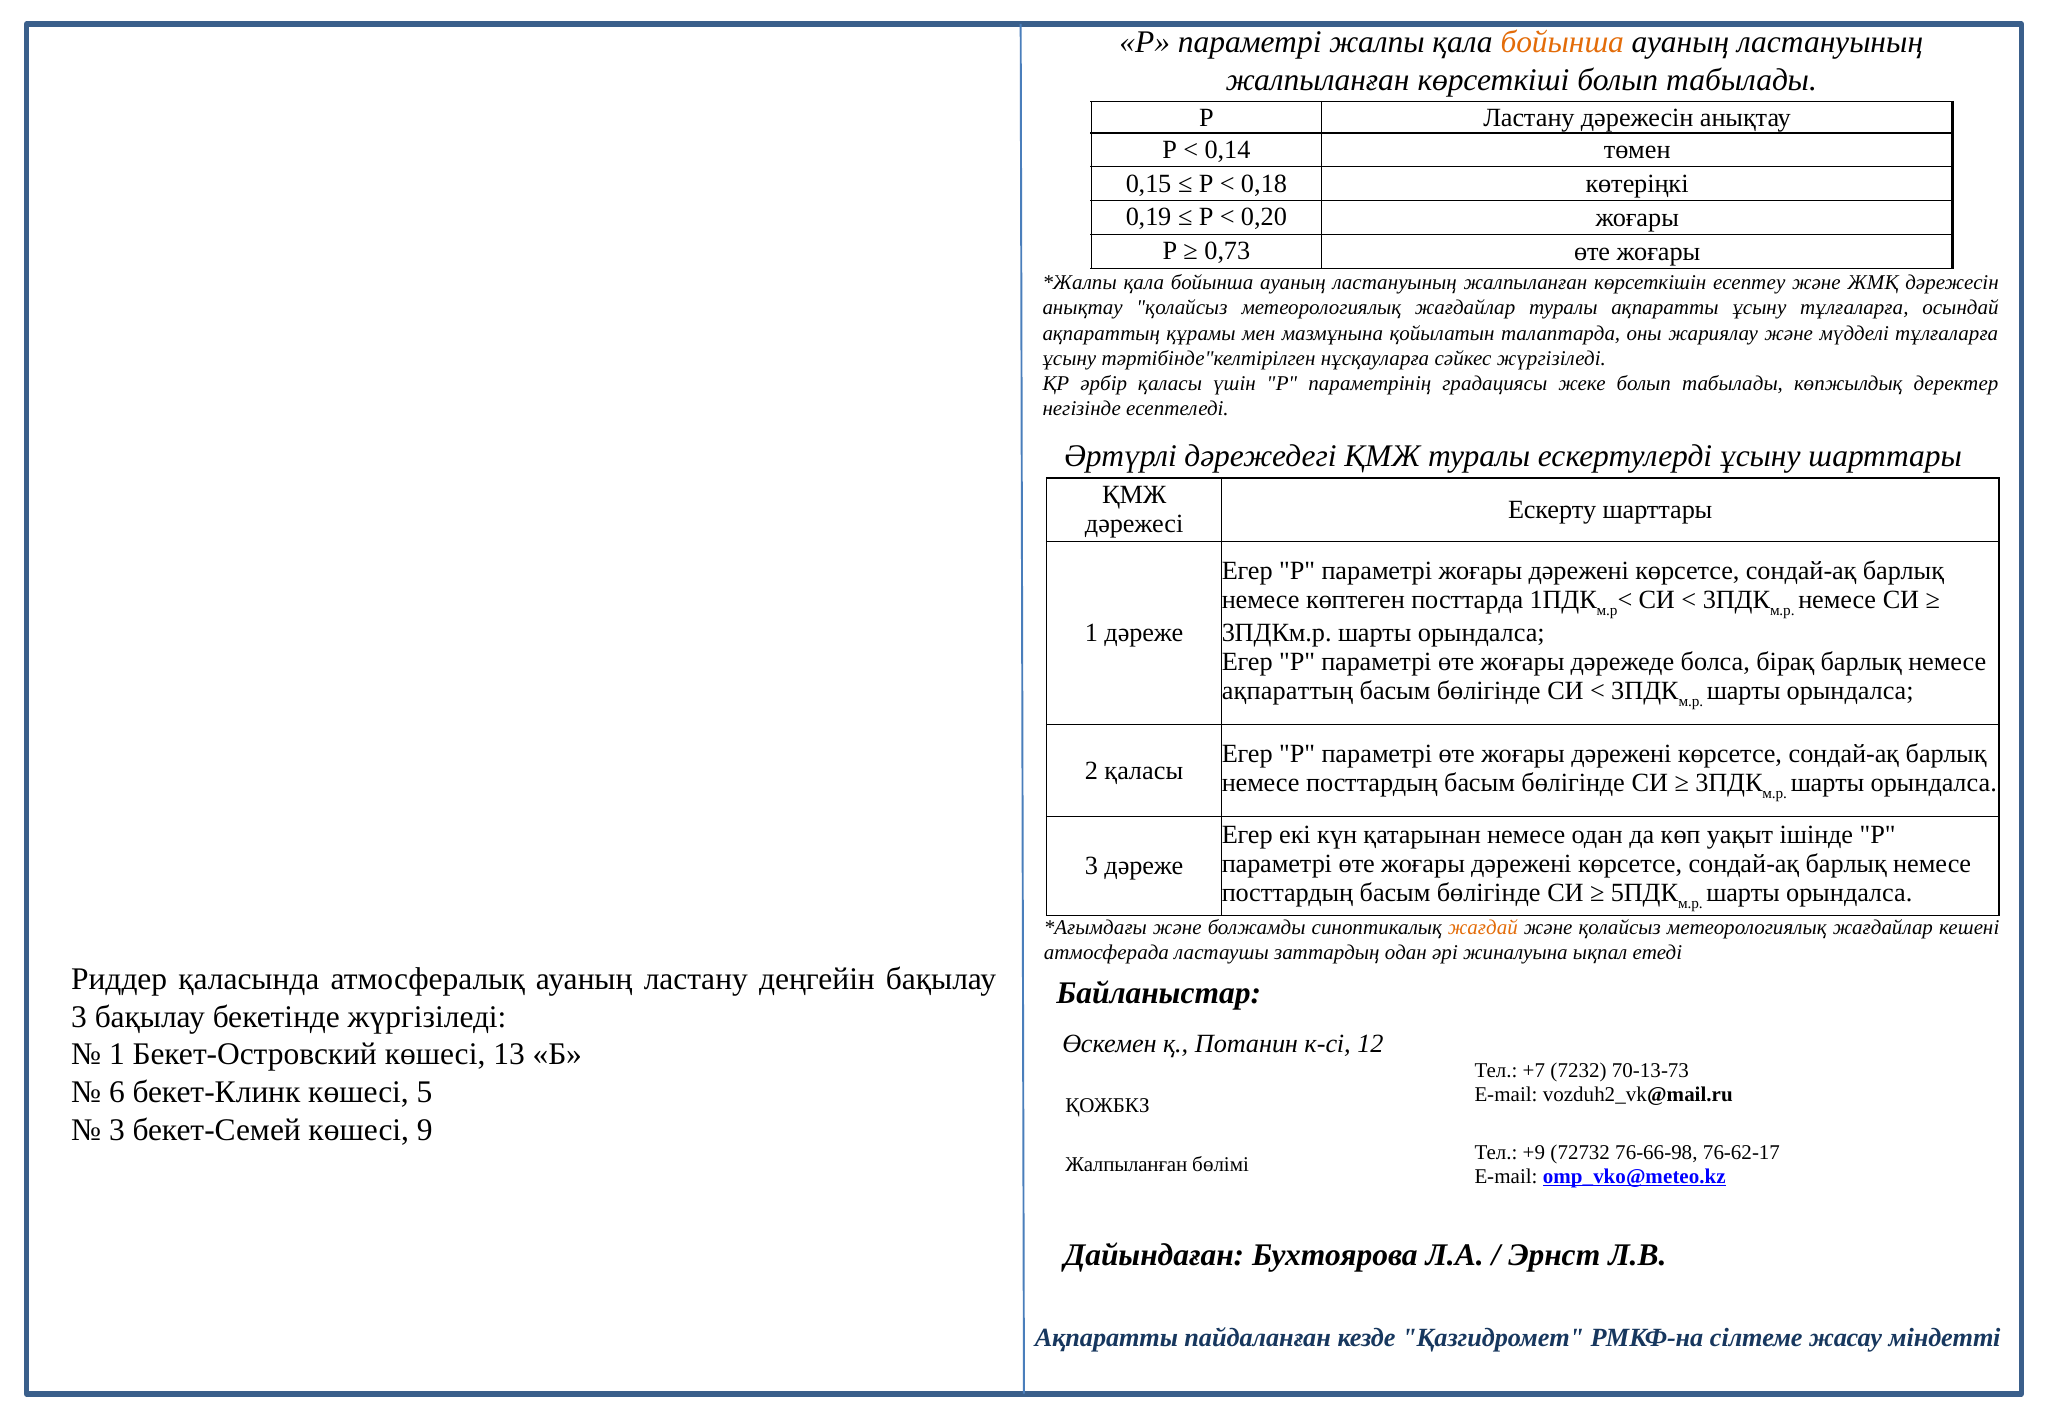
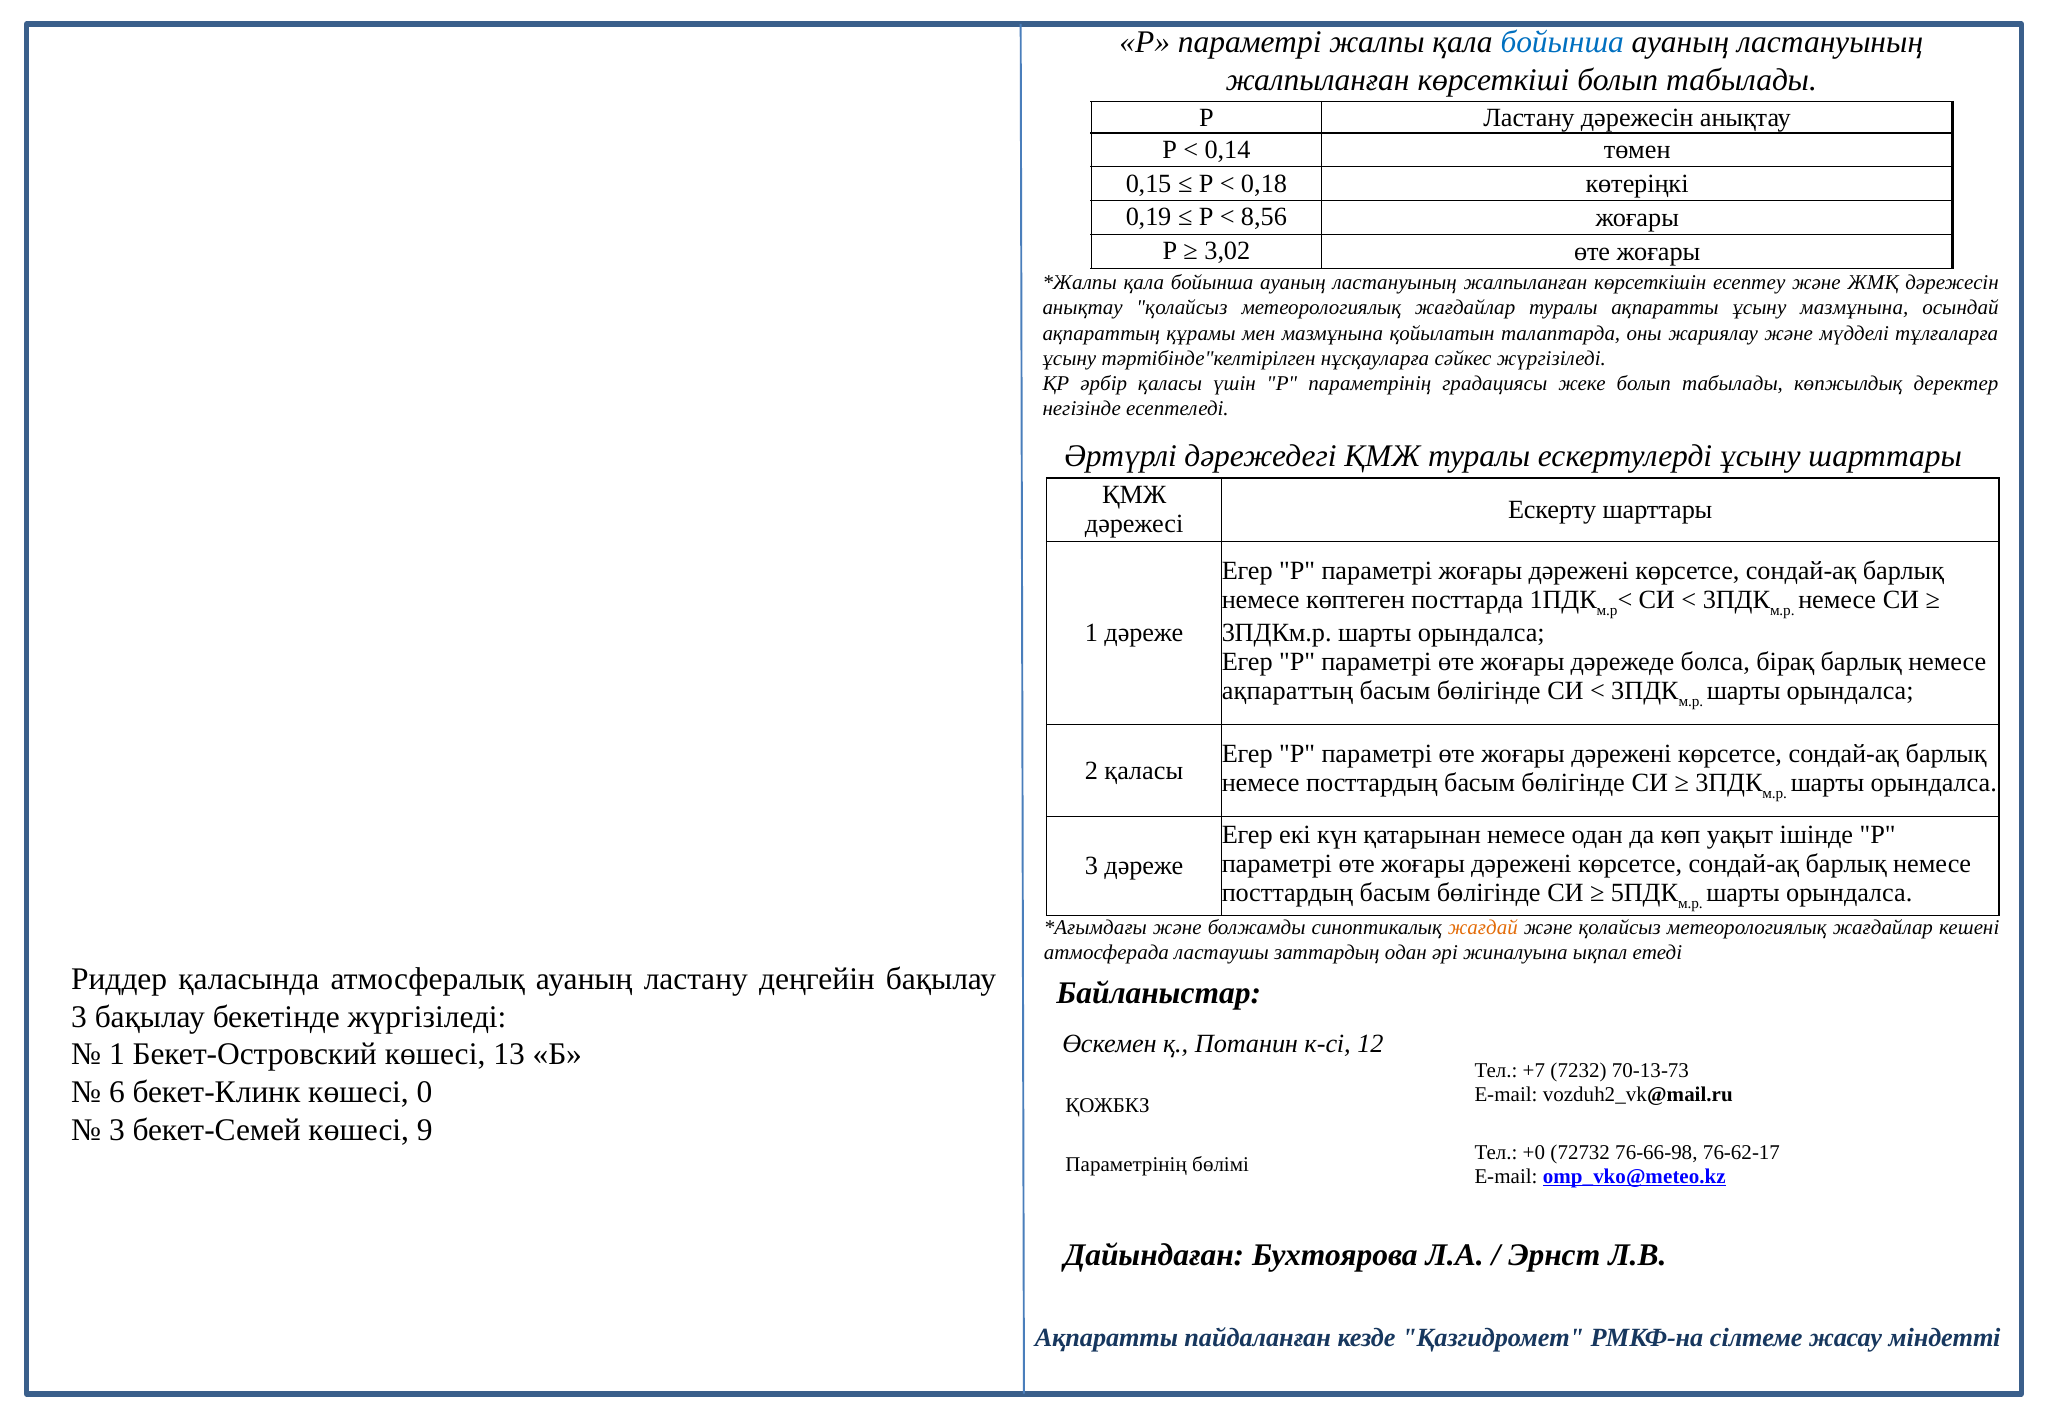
бойынша colour: orange -> blue (1562, 42)
0,20: 0,20 -> 8,56 (1264, 217)
0,73: 0,73 -> 3,02 (1227, 251)
ұсыну тұлғаларға: тұлғаларға -> мазмұнына (1854, 308)
5: 5 -> 0 (424, 1092)
+9: +9 -> +0 (1534, 1153)
Жалпыланған: Жалпыланған -> Параметрінің (1126, 1164)
